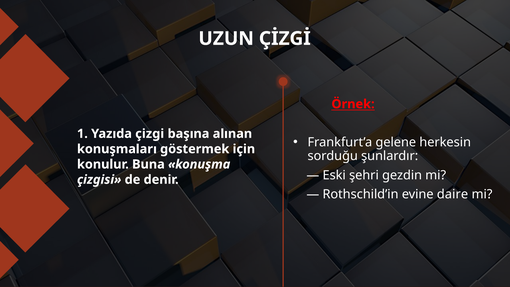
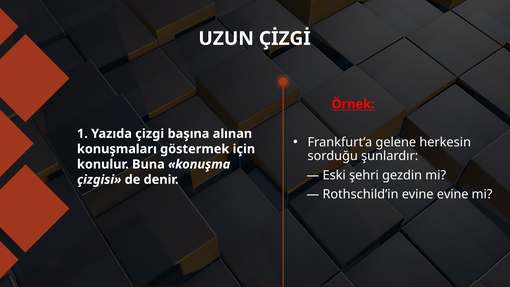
evine daire: daire -> evine (453, 194)
